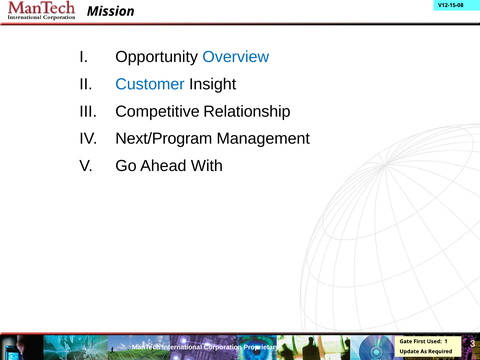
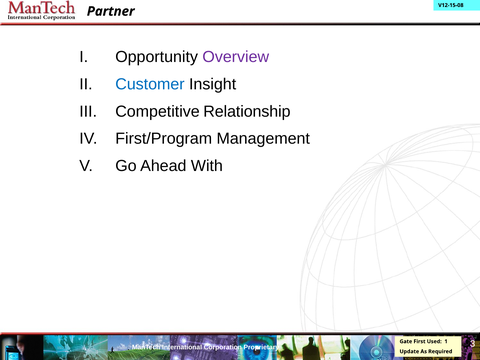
Mission: Mission -> Partner (111, 11)
Overview colour: blue -> purple (236, 57)
Next/Program: Next/Program -> First/Program (164, 139)
